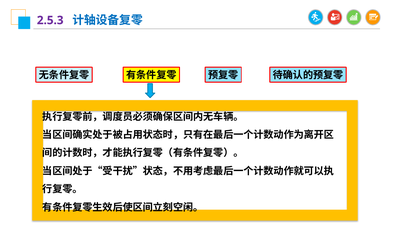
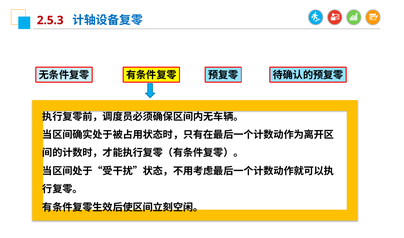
2.5.3 colour: purple -> red (50, 20)
